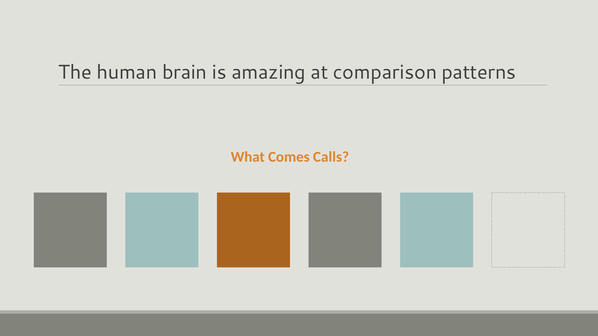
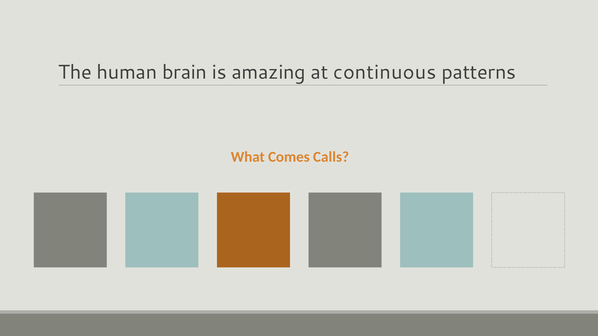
comparison: comparison -> continuous (385, 72)
